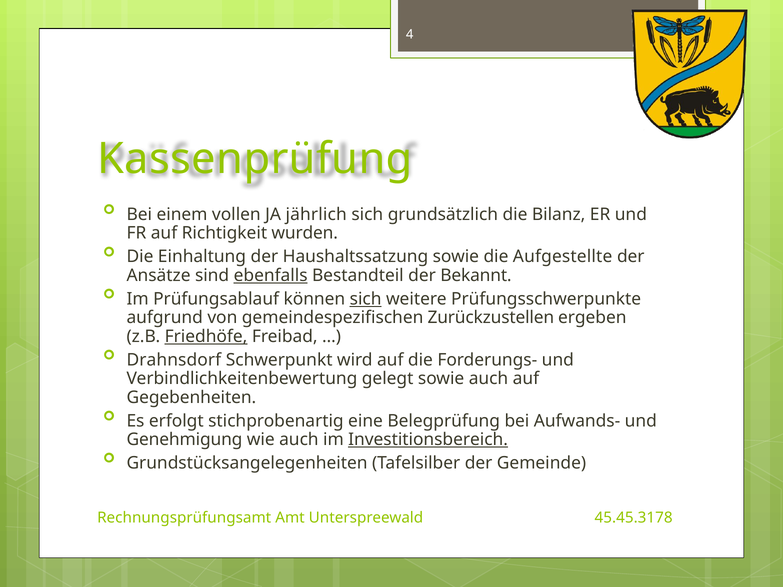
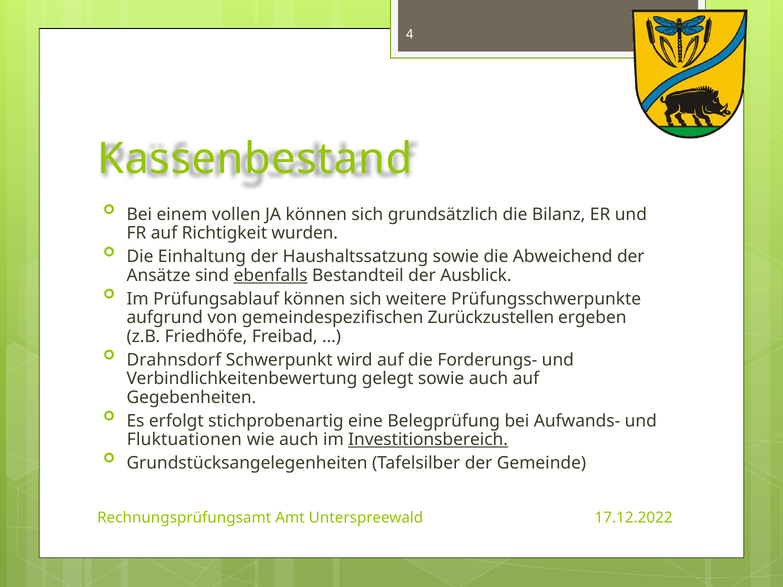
Kassenprüfung: Kassenprüfung -> Kassenbestand (255, 159)
JA jährlich: jährlich -> können (316, 215)
Aufgestellte: Aufgestellte -> Abweichend (563, 257)
Bekannt: Bekannt -> Ausblick (476, 276)
sich underline: present -> none (366, 299)
Friedhöfe underline: present -> none (206, 337)
Genehmigung: Genehmigung -> Fluktuationen (184, 440)
45.45.3178: 45.45.3178 -> 17.12.2022 (634, 518)
